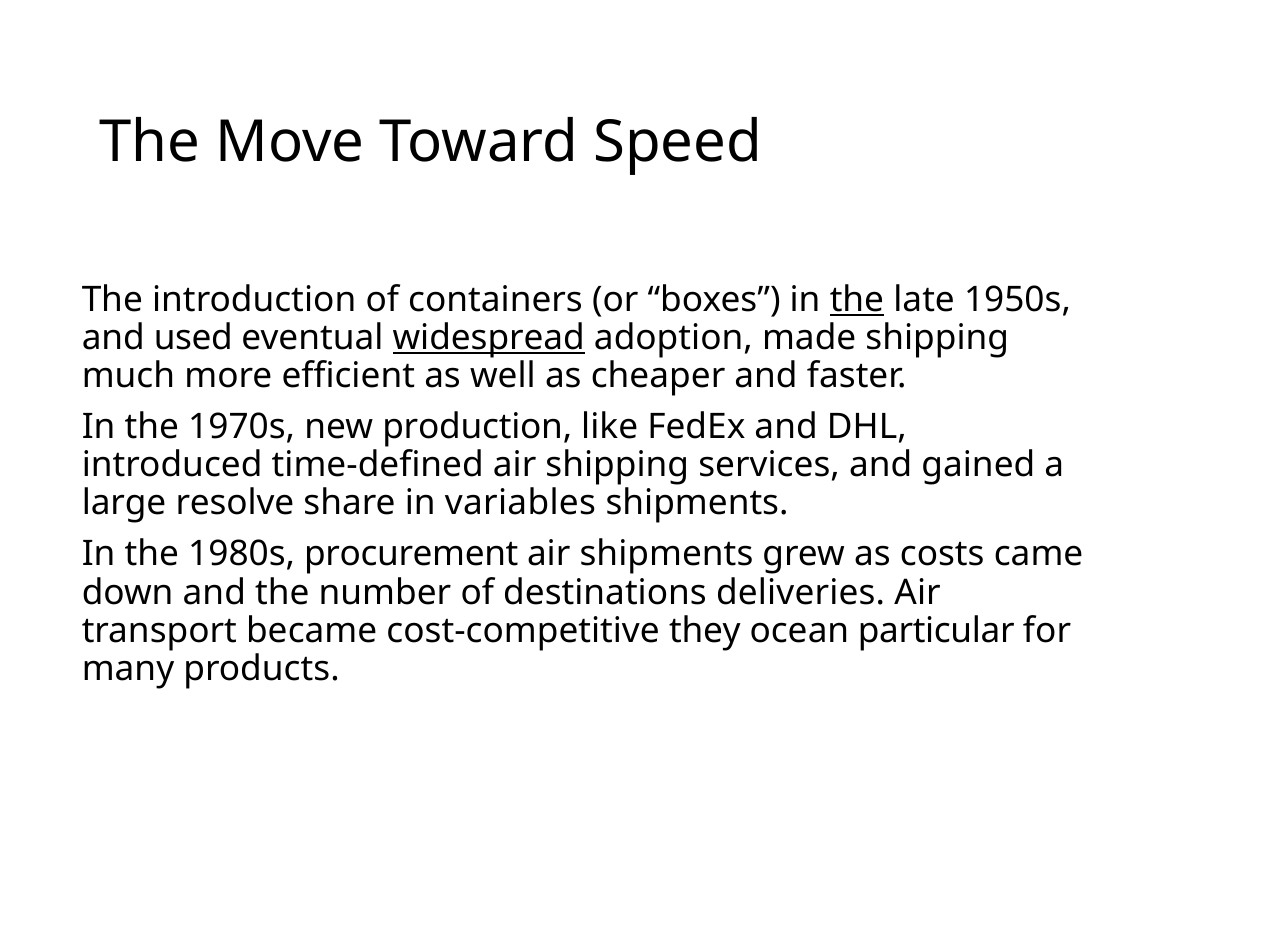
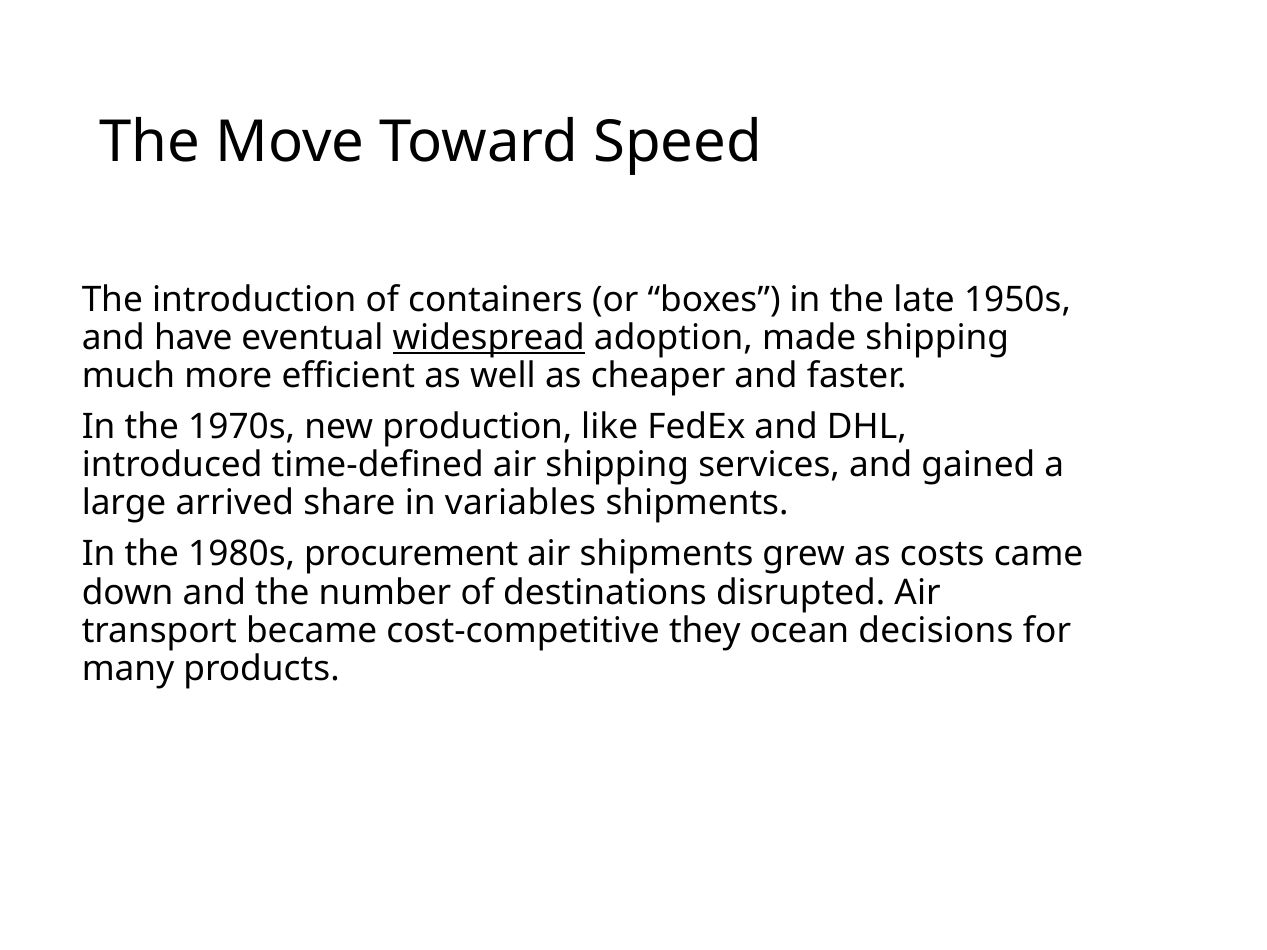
the underline: present -> none (857, 300)
used: used -> have (193, 338)
resolve: resolve -> arrived (235, 503)
deliveries: deliveries -> disrupted (801, 593)
particular: particular -> decisions (936, 631)
